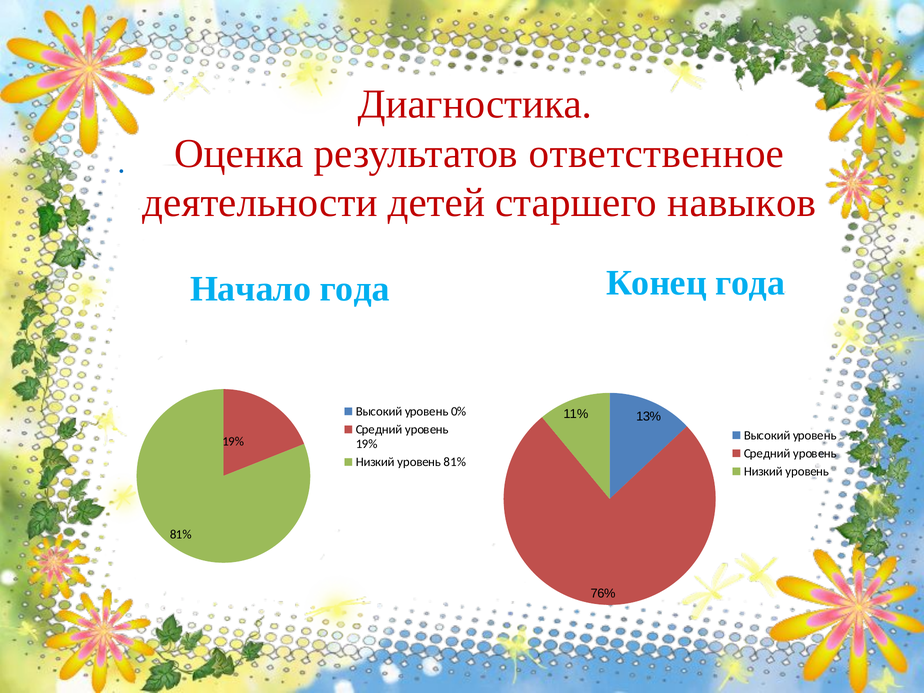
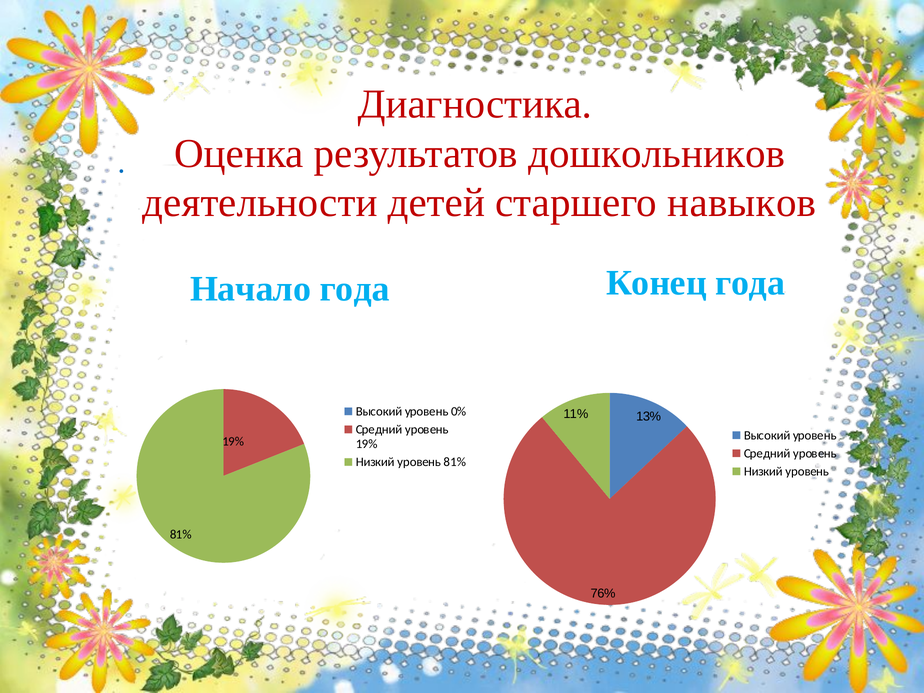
ответственное: ответственное -> дошкольников (657, 154)
